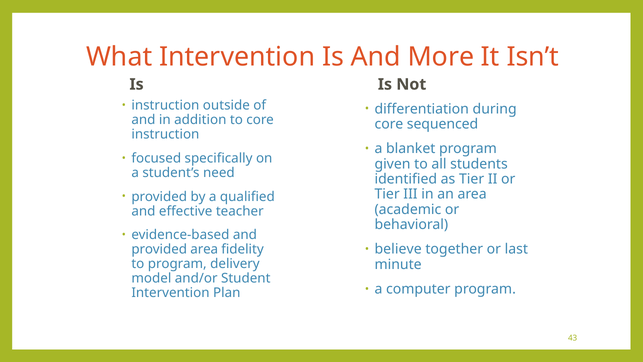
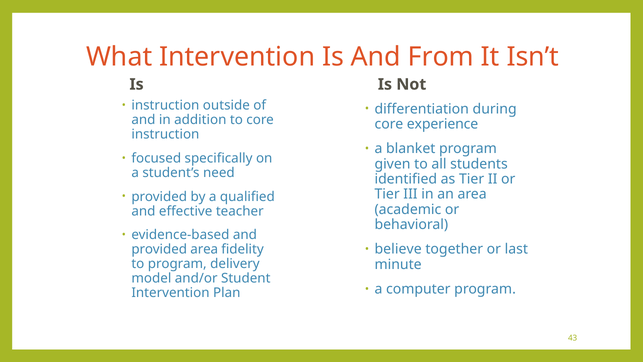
More: More -> From (441, 57)
sequenced: sequenced -> experience (443, 124)
